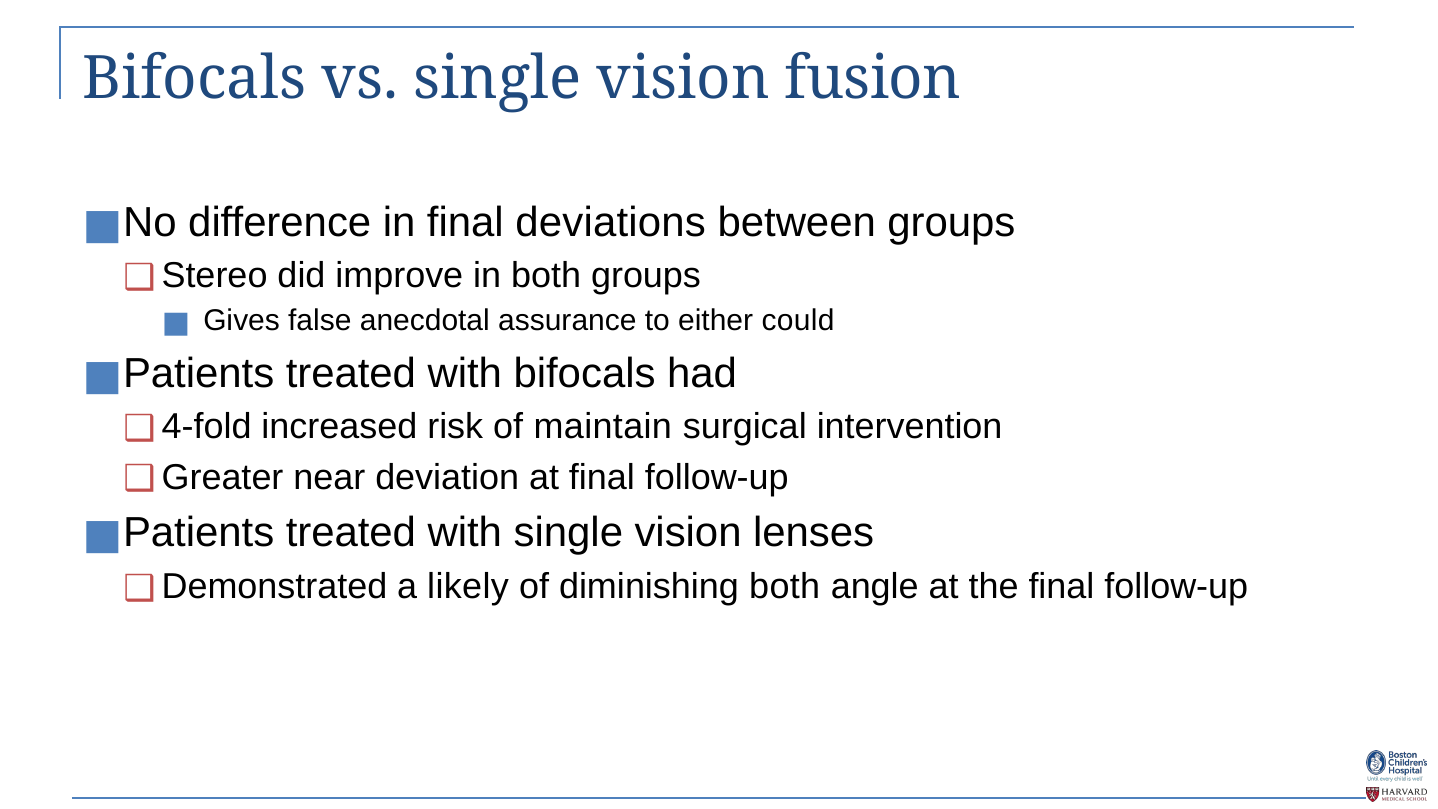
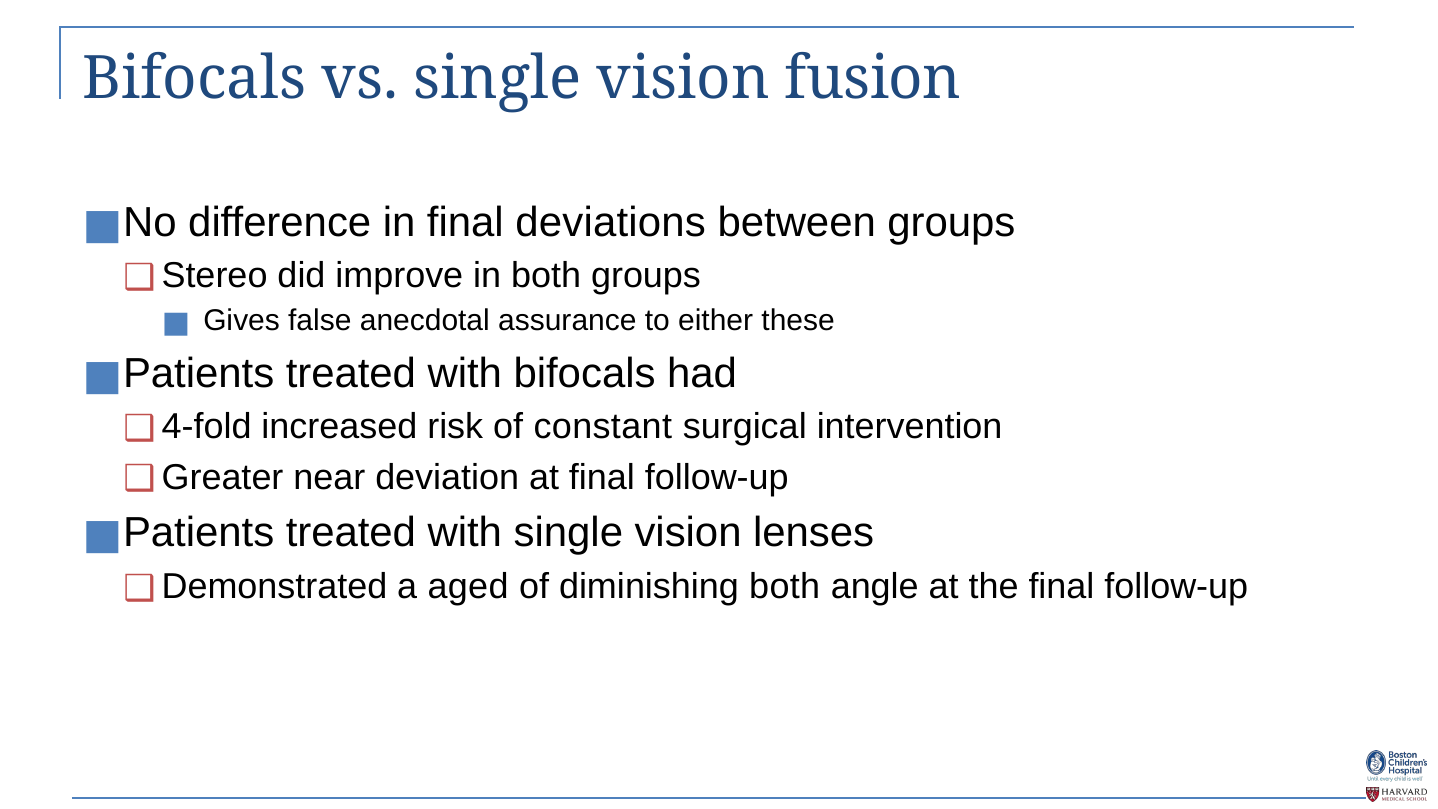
could: could -> these (798, 321)
maintain: maintain -> constant (603, 427)
likely: likely -> aged (468, 586)
